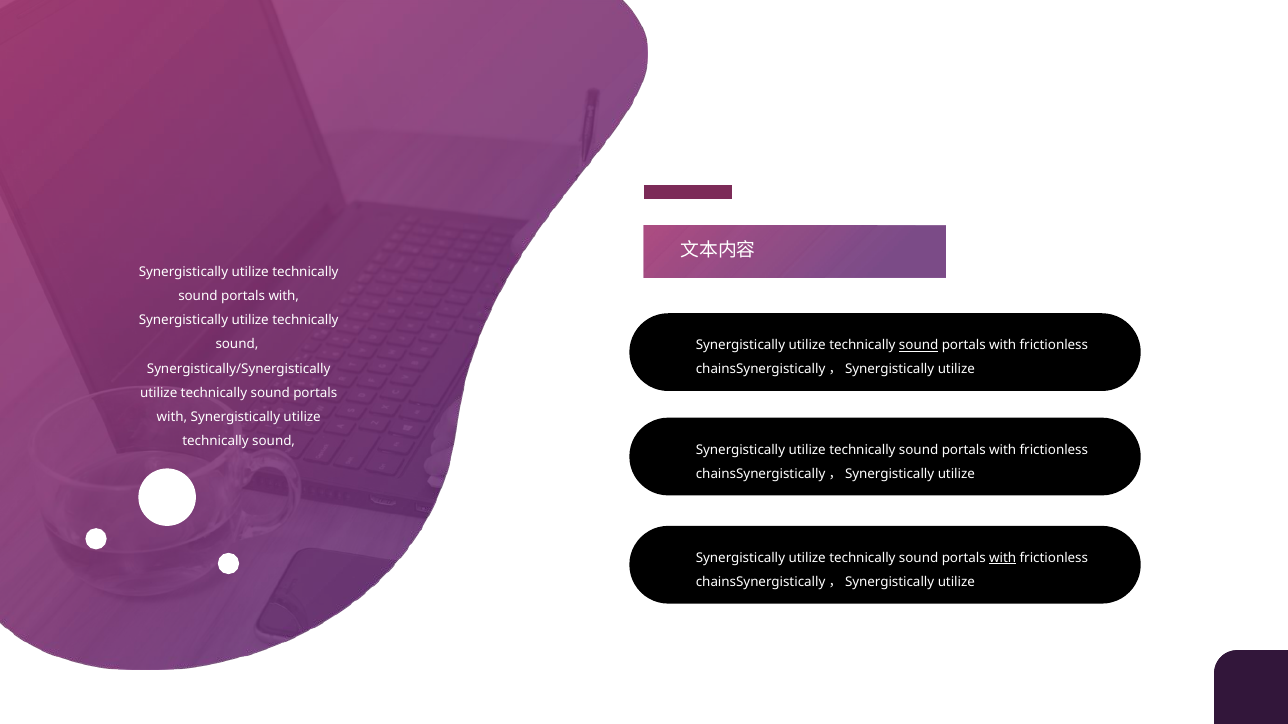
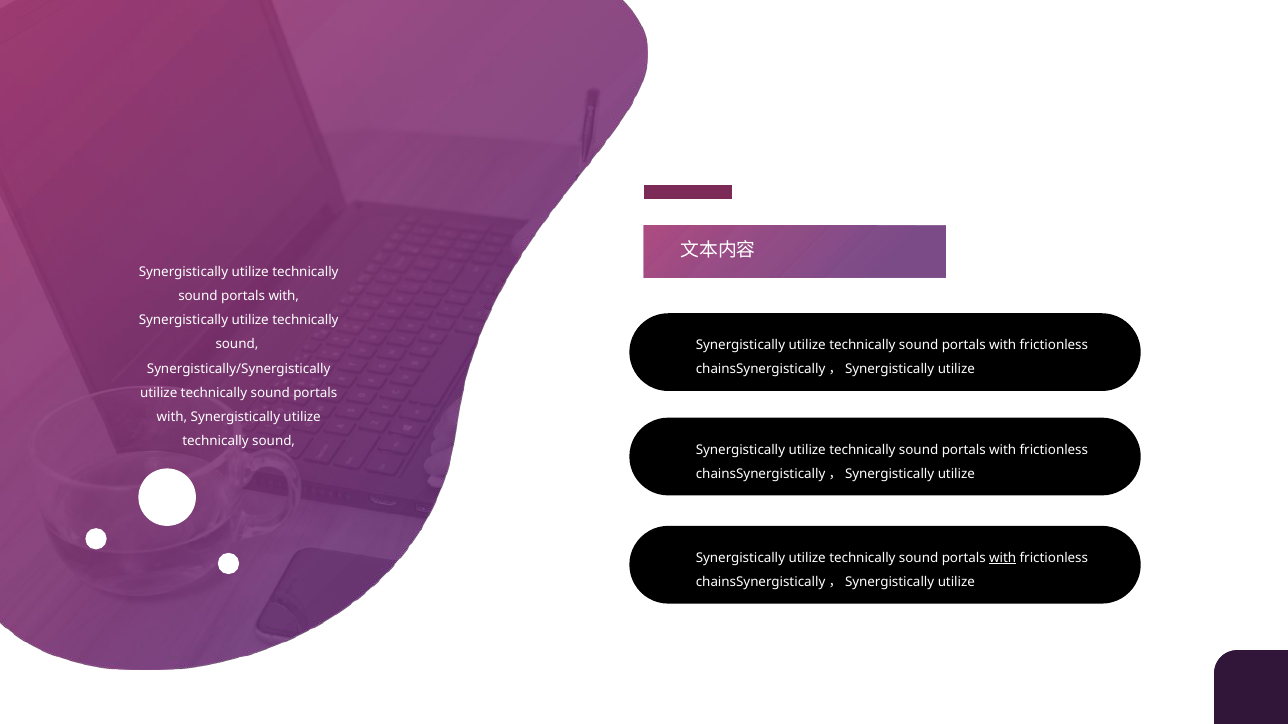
sound underline: present -> none (919, 345)
